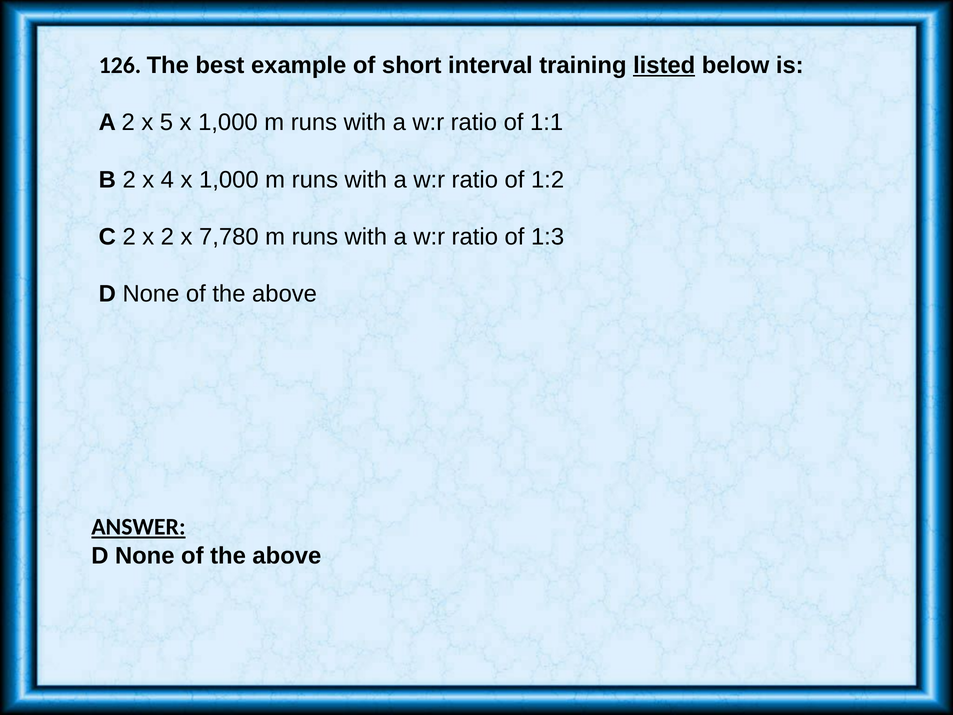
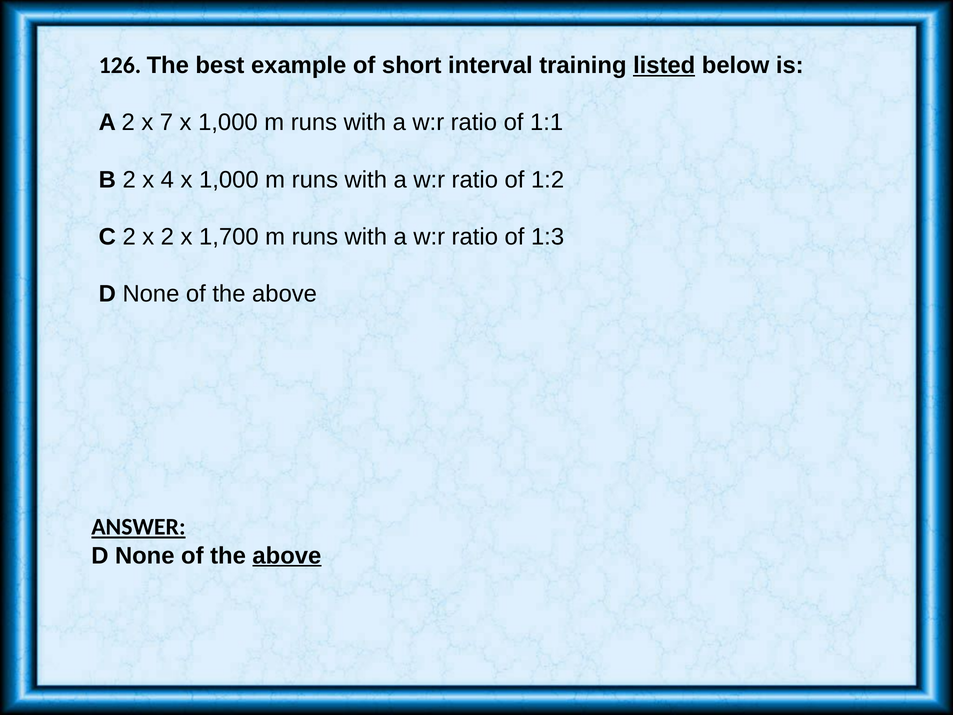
5: 5 -> 7 (166, 122)
7,780: 7,780 -> 1,700 (229, 237)
above underline: none -> present (287, 555)
